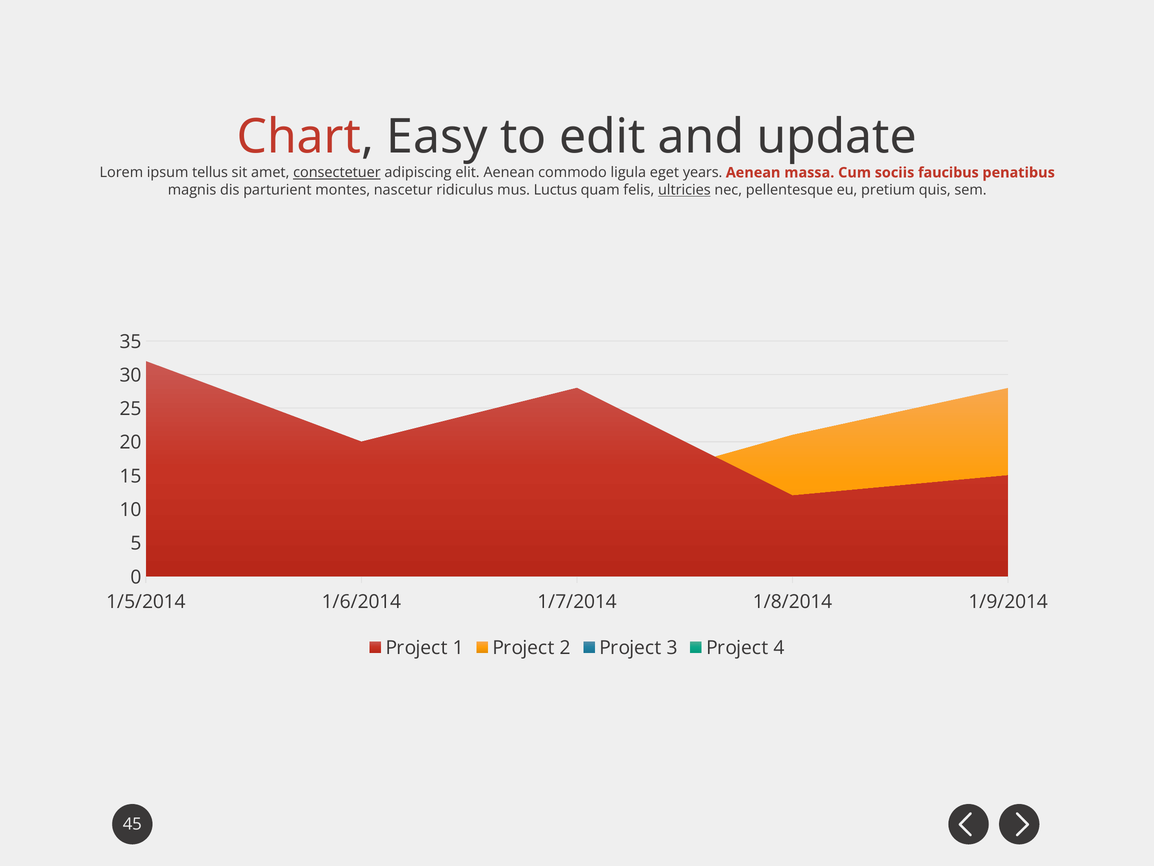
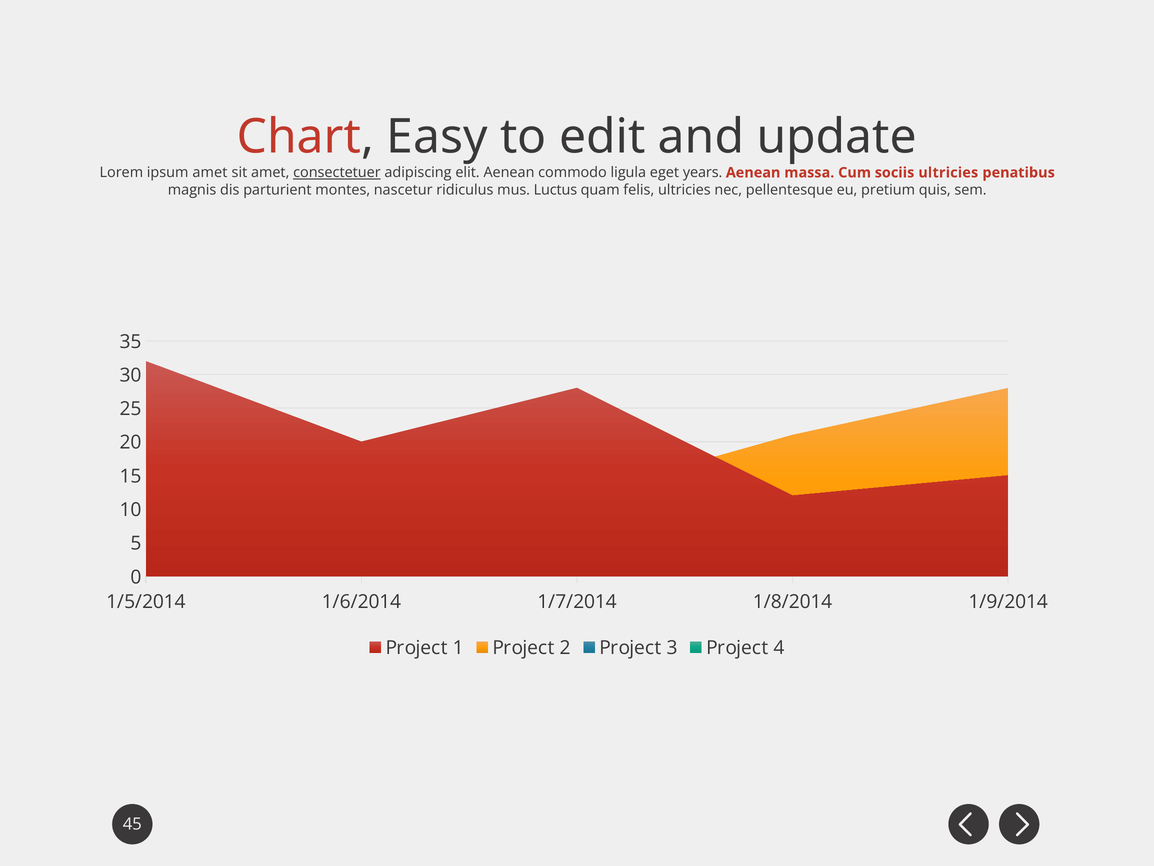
ipsum tellus: tellus -> amet (210, 173)
faucibus: faucibus -> ultricies (948, 173)
ultricies underline: present -> none (684, 190)
